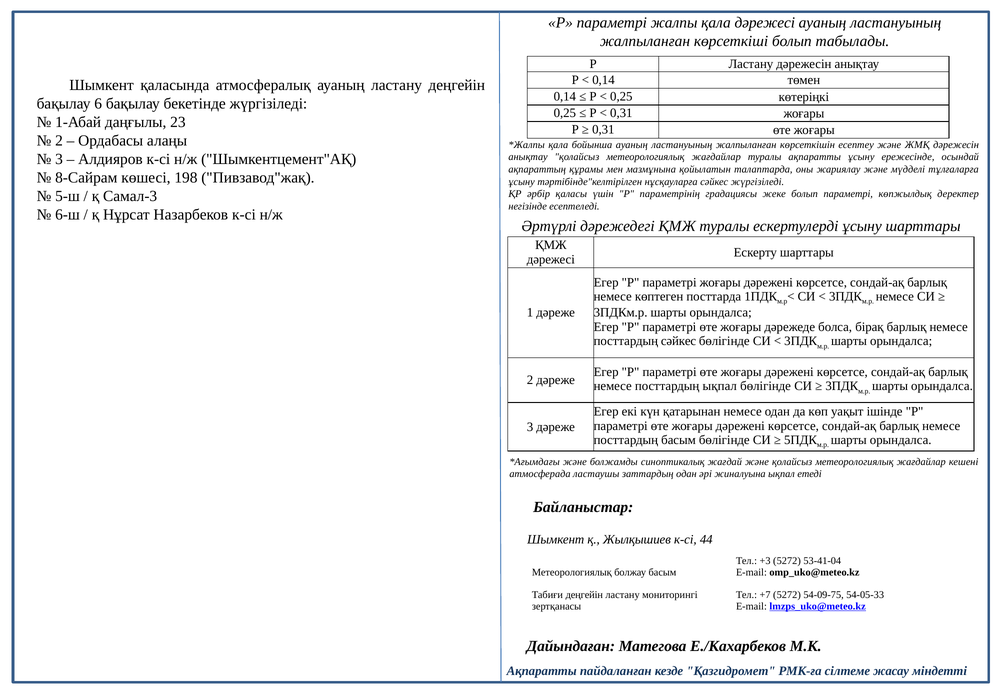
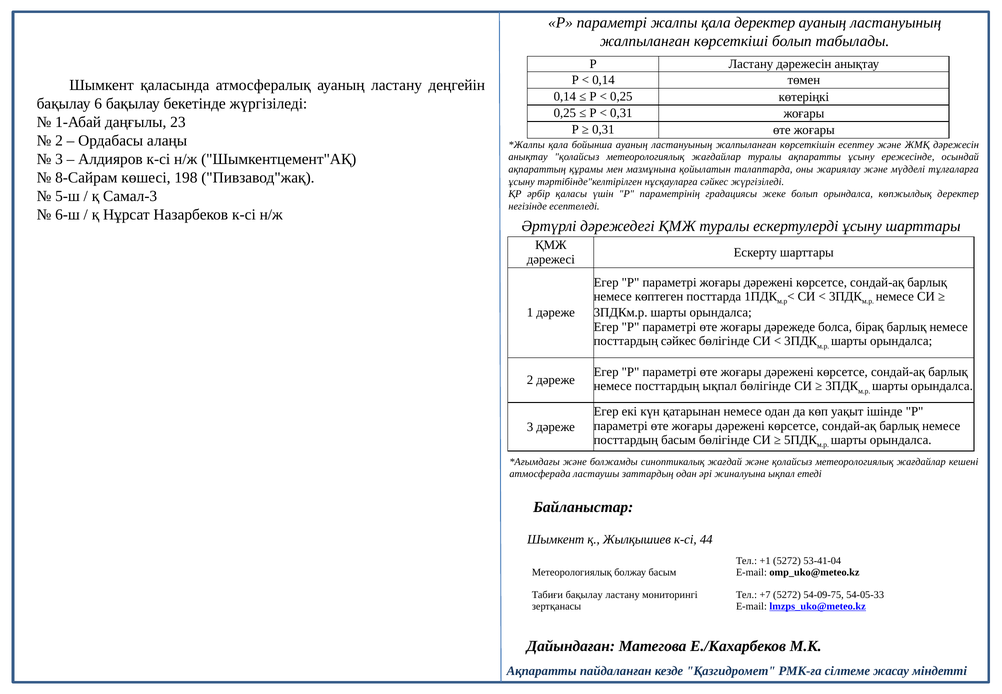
қала дәрежесі: дәрежесі -> деректер (765, 23)
болып параметрі: параметрі -> орындалса (848, 194)
+3: +3 -> +1 (765, 561)
Табиғи деңгейін: деңгейін -> бақылау (584, 595)
